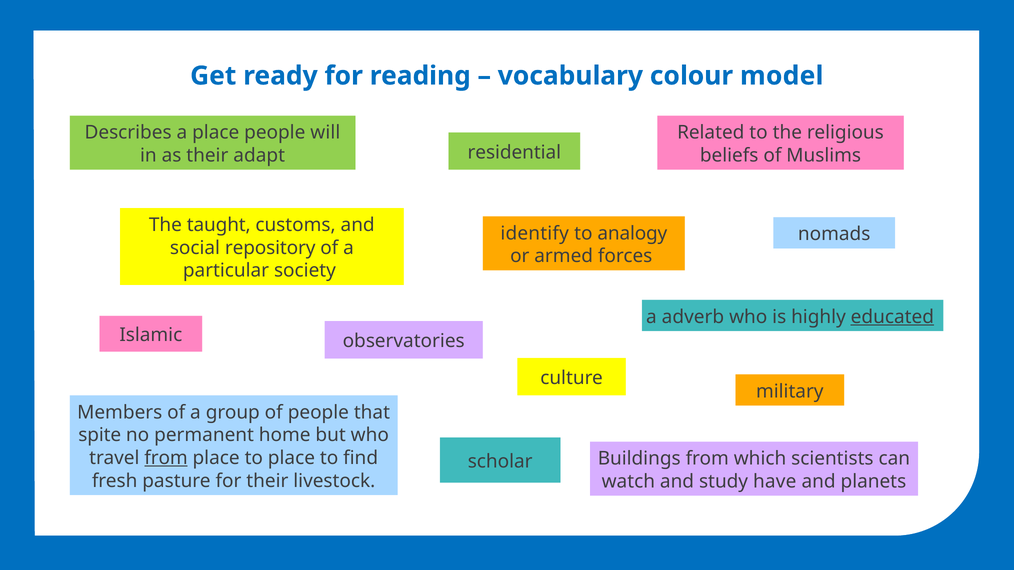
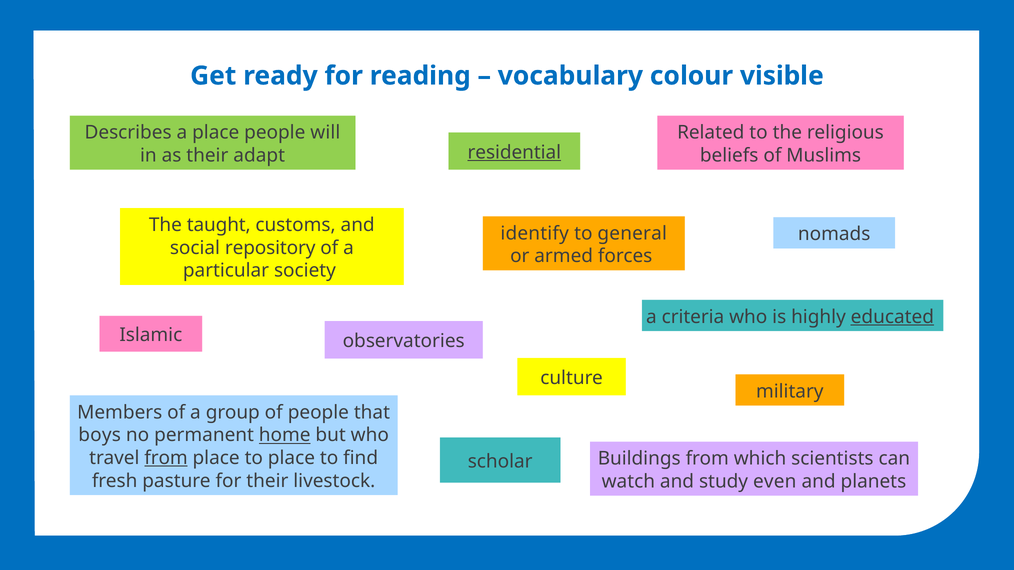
model: model -> visible (782, 76)
residential underline: none -> present (514, 153)
analogy: analogy -> general (632, 233)
adverb: adverb -> criteria (693, 317)
spite: spite -> boys (100, 435)
home underline: none -> present (285, 435)
have: have -> even (775, 482)
